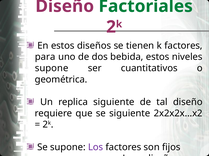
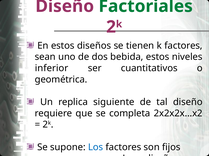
para: para -> sean (45, 57)
supone: supone -> inferior (52, 68)
se siguiente: siguiente -> completa (130, 113)
Los colour: purple -> blue (96, 147)
